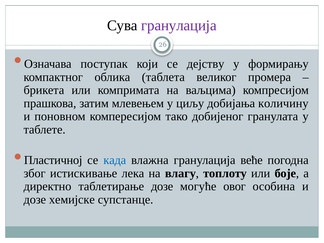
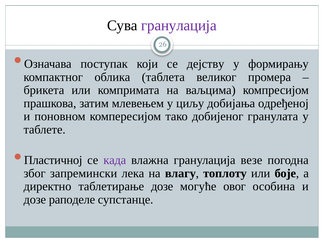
количину: количину -> одређеној (283, 103)
када colour: blue -> purple (115, 160)
веће: веће -> везе (251, 160)
истискивање: истискивање -> запремински (84, 173)
хемијске: хемијске -> раподеле (72, 200)
